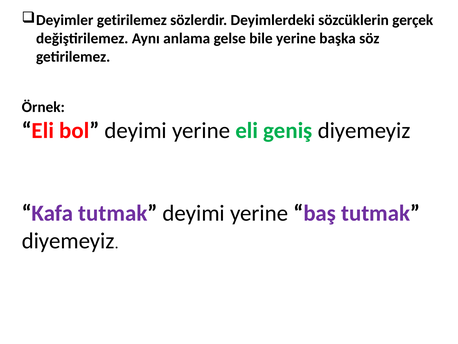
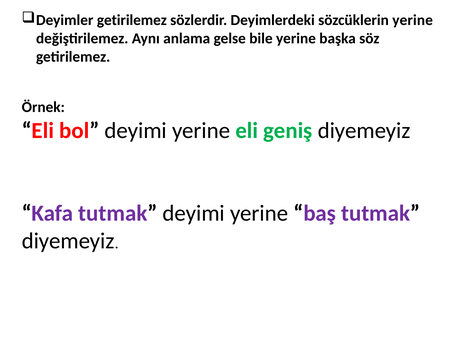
sözcüklerin gerçek: gerçek -> yerine (413, 20)
